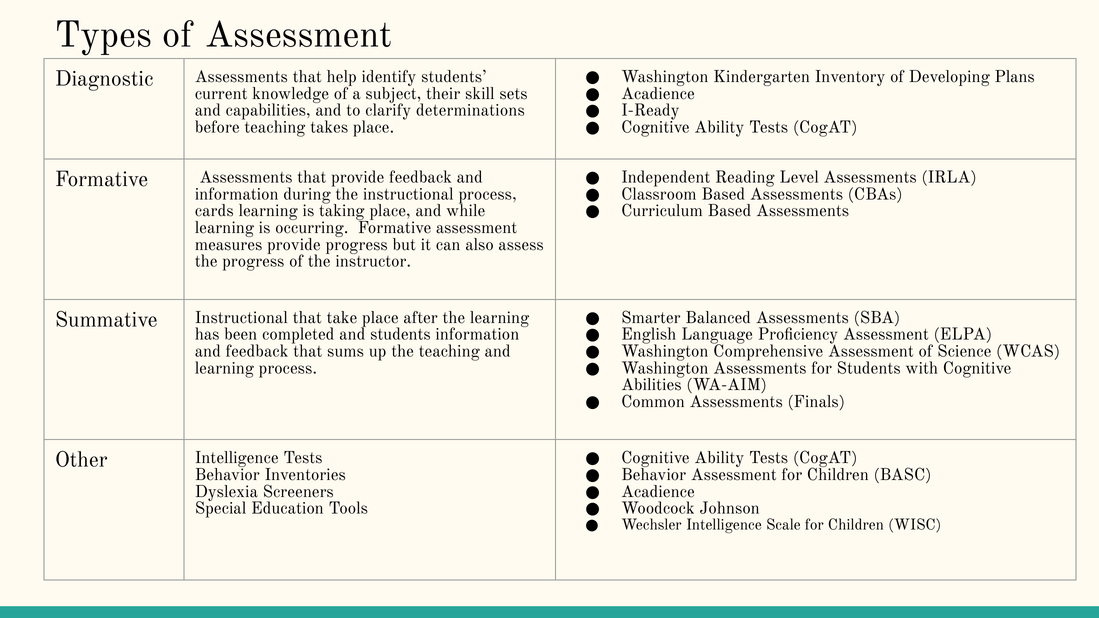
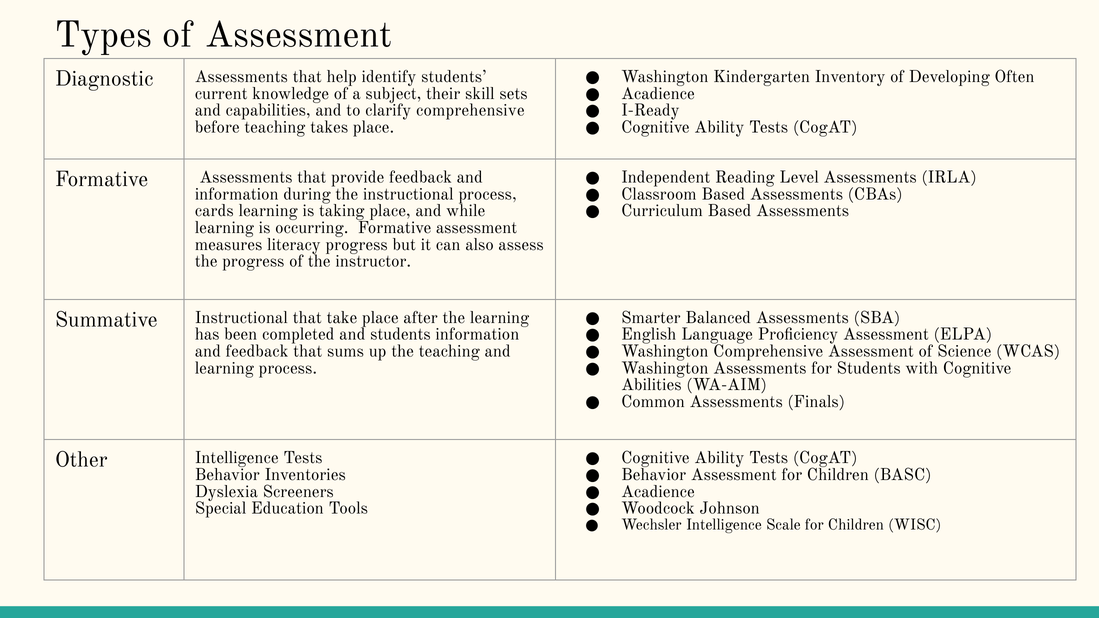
Plans: Plans -> Often (1014, 77)
clarify determinations: determinations -> comprehensive (470, 110)
measures provide: provide -> literacy (294, 245)
